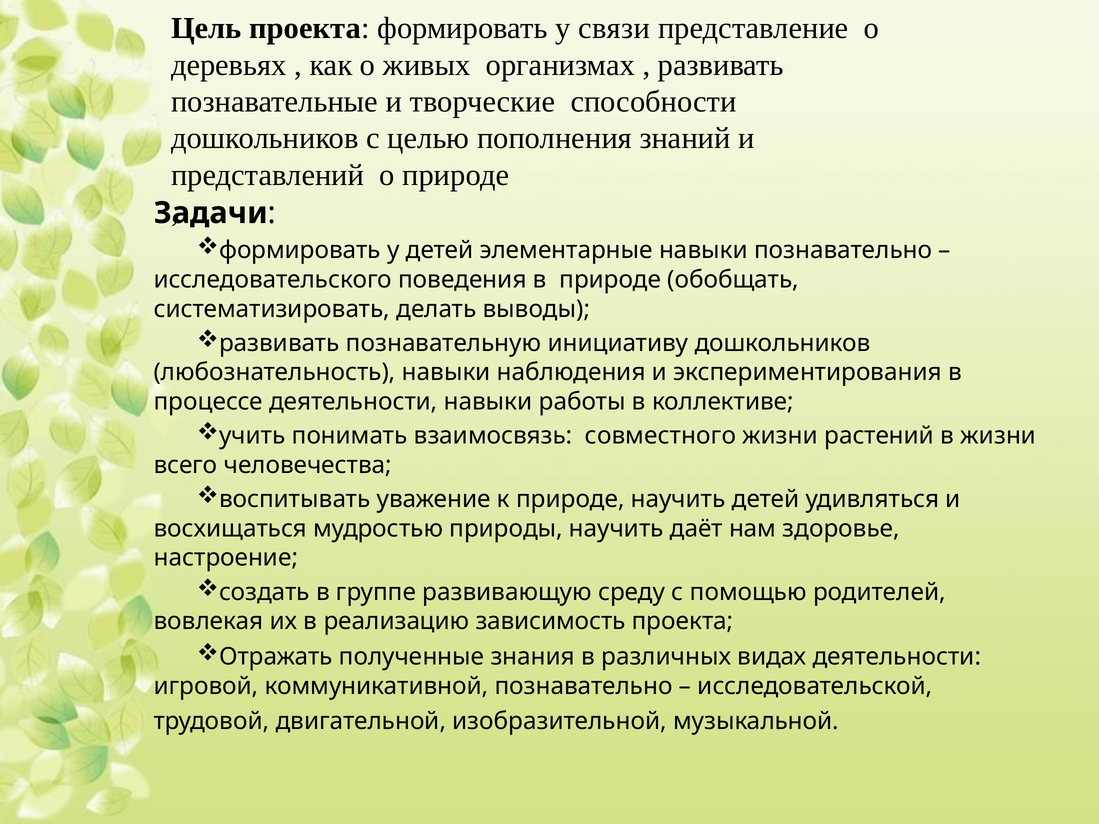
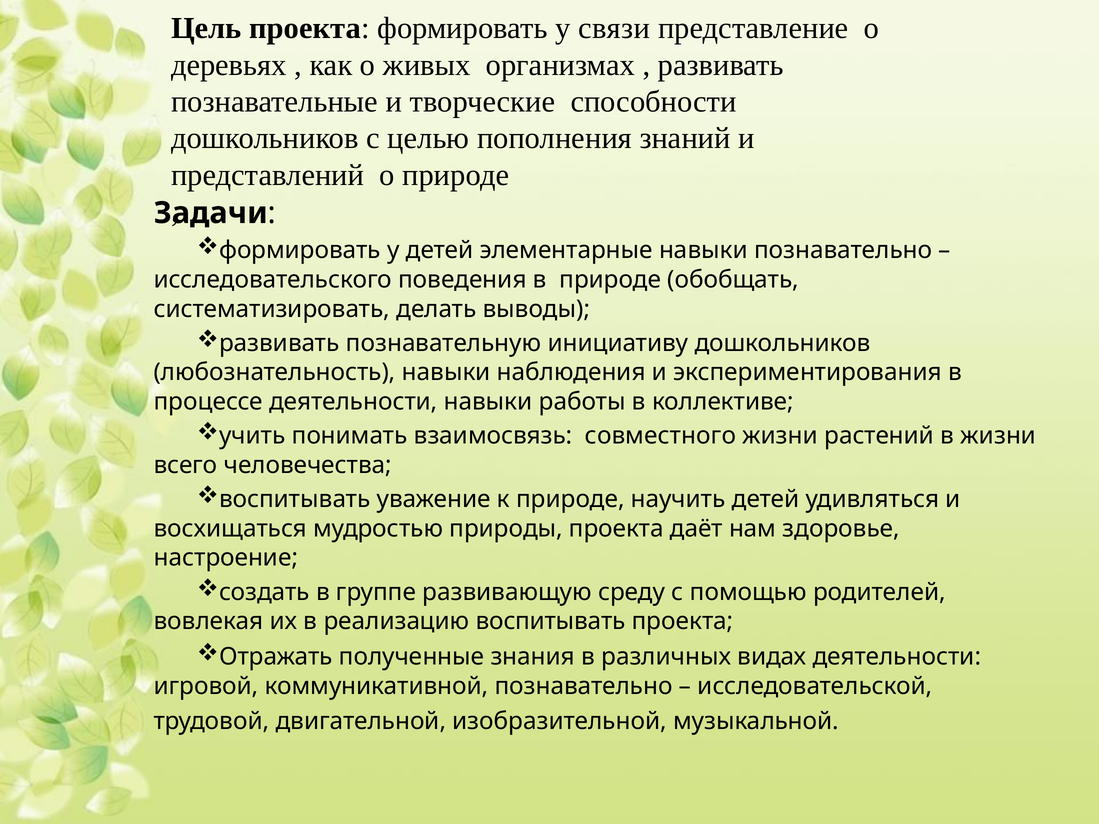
природы научить: научить -> проекта (616, 529)
реализацию зависимость: зависимость -> воспитывать (551, 622)
